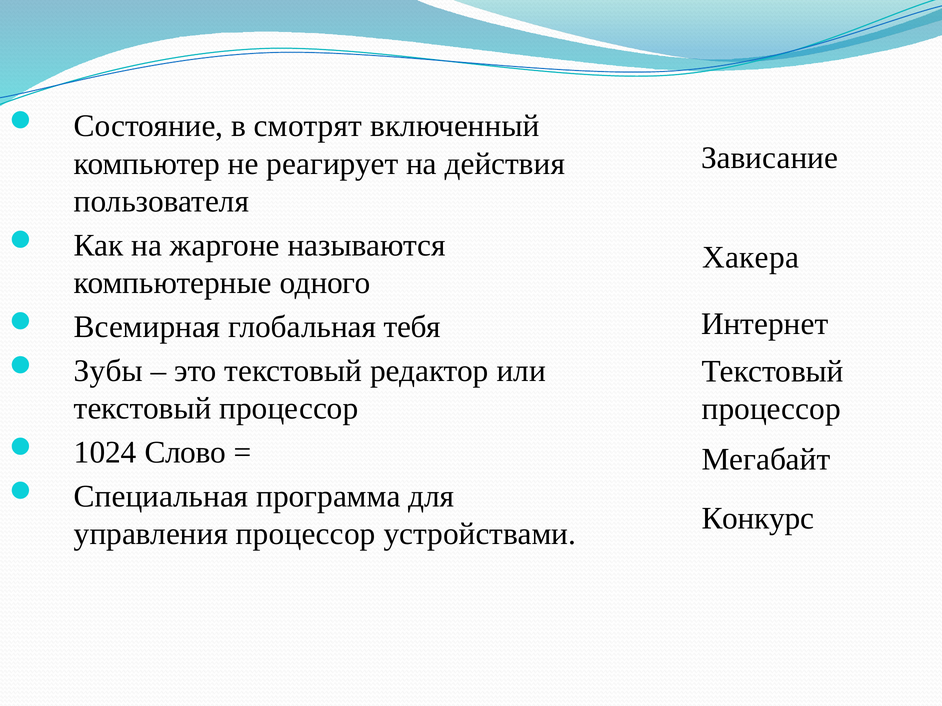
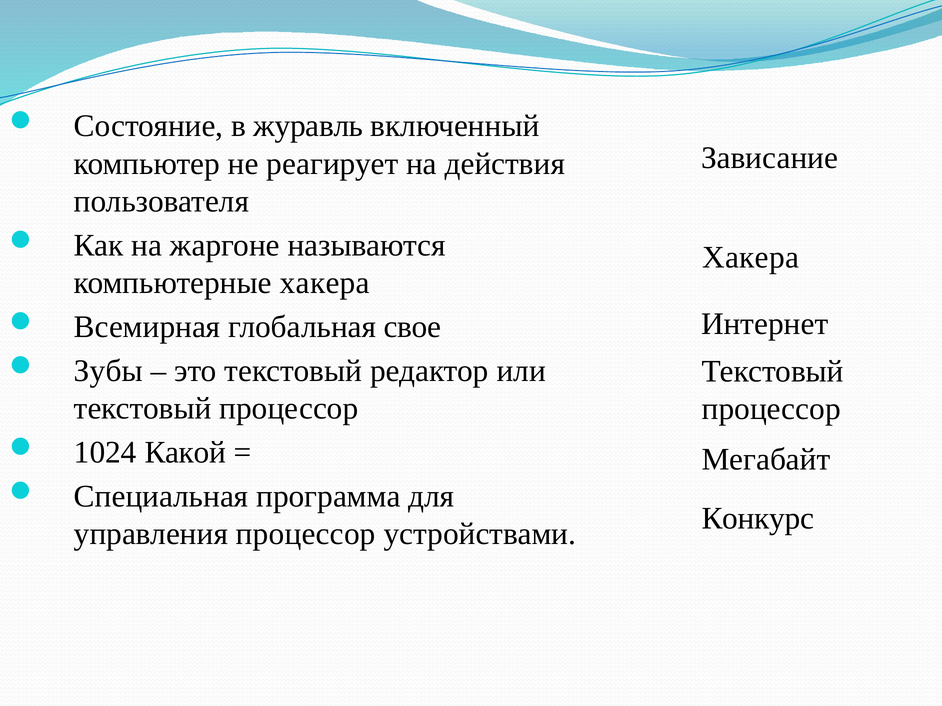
смотрят: смотрят -> журавль (308, 126)
компьютерные одного: одного -> хакера (325, 283)
тебя: тебя -> свое (412, 327)
Слово: Слово -> Какой (185, 453)
